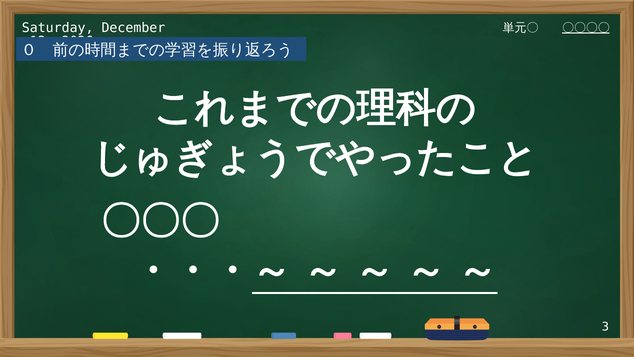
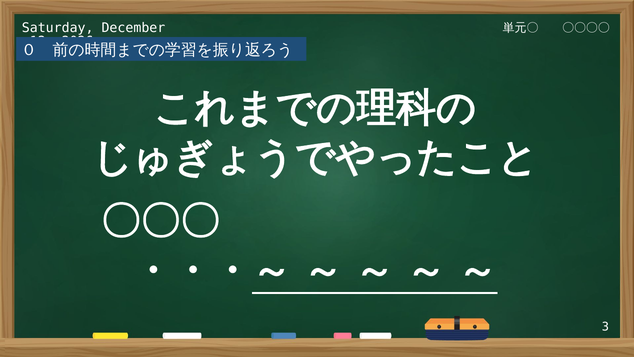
〇〇〇〇 underline: present -> none (586, 28)
